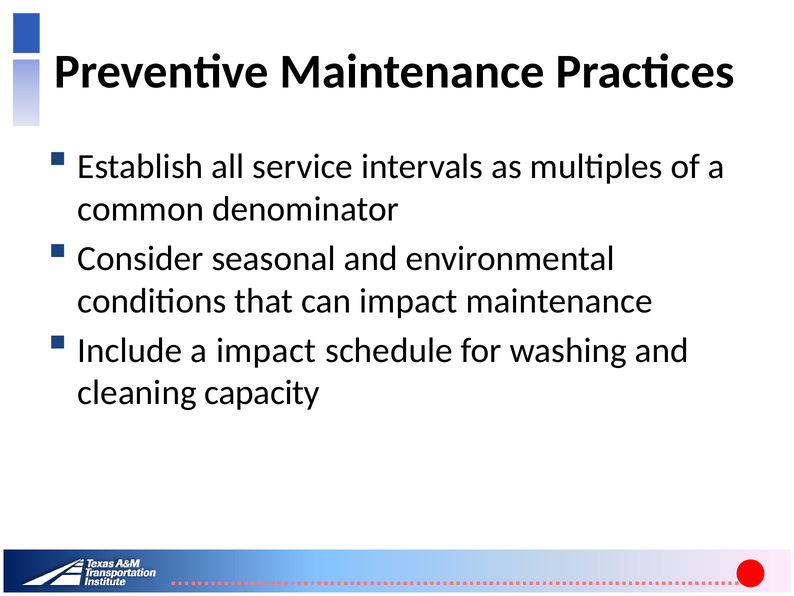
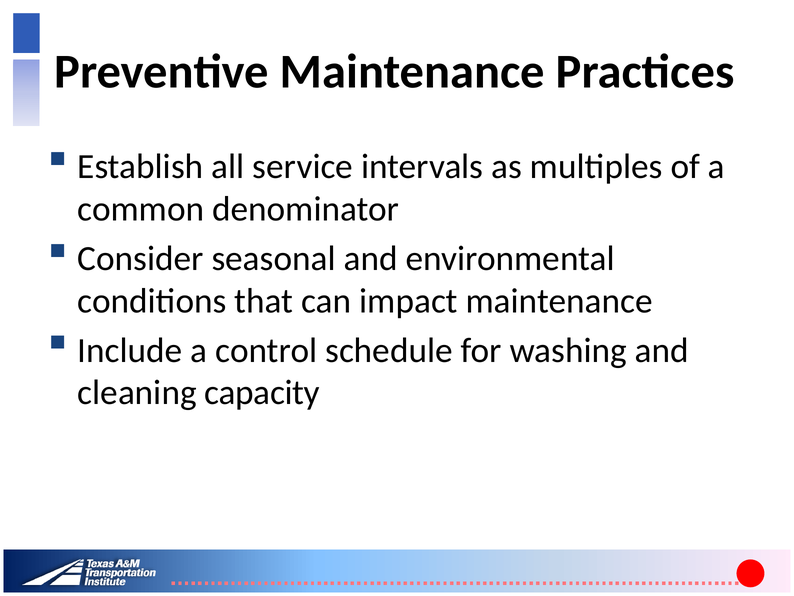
a impact: impact -> control (266, 350)
